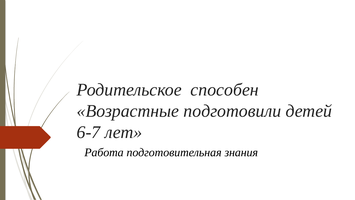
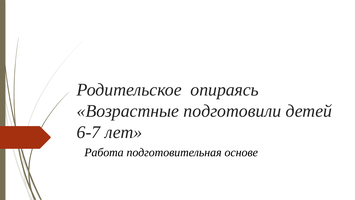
способен: способен -> опираясь (225, 90)
знания: знания -> основе (241, 152)
